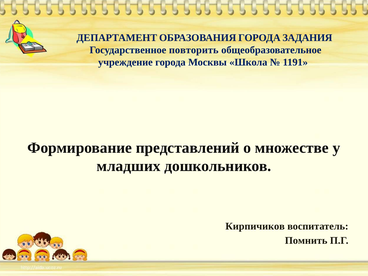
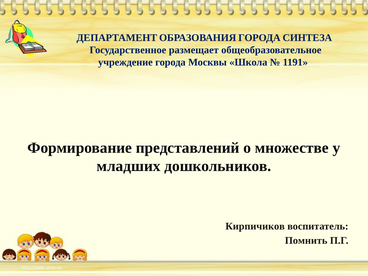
ЗАДАНИЯ: ЗАДАНИЯ -> СИНТЕЗА (307, 38)
повторить: повторить -> размещает (194, 50)
